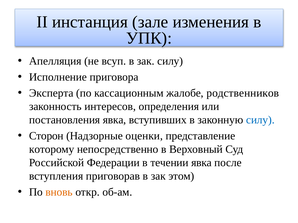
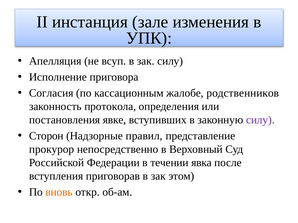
Эксперта: Эксперта -> Согласия (51, 93)
интересов: интересов -> протокола (110, 107)
постановления явка: явка -> явке (115, 120)
силу colour: blue -> purple (260, 120)
оценки: оценки -> правил (144, 136)
которому: которому -> прокурор (52, 150)
